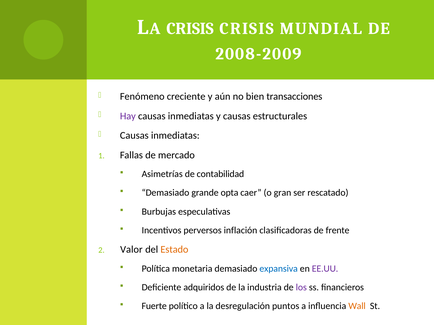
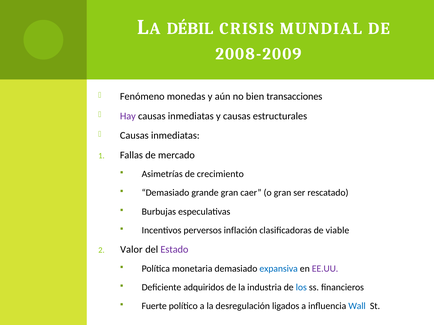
A CRISIS: CRISIS -> DÉBIL (190, 29)
creciente: creciente -> monedas (186, 97)
contabilidad: contabilidad -> crecimiento (220, 174)
grande opta: opta -> gran (229, 193)
frente: frente -> viable (337, 231)
Estado colour: orange -> purple (174, 250)
los colour: purple -> blue (301, 288)
puntos: puntos -> ligados (286, 307)
Wall colour: orange -> blue (357, 307)
